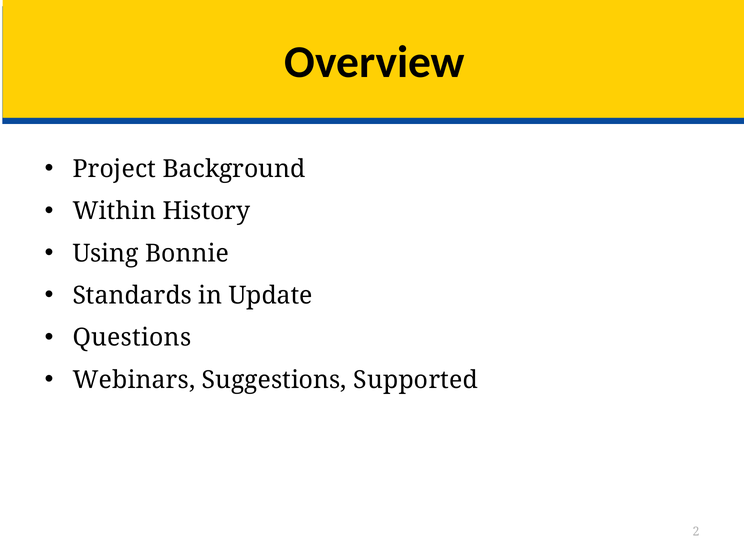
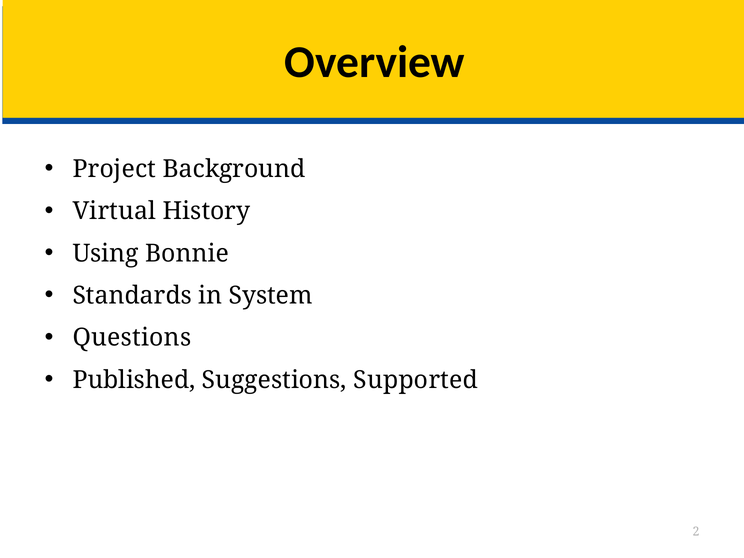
Within: Within -> Virtual (114, 211)
Update: Update -> System (271, 296)
Webinars: Webinars -> Published (134, 380)
